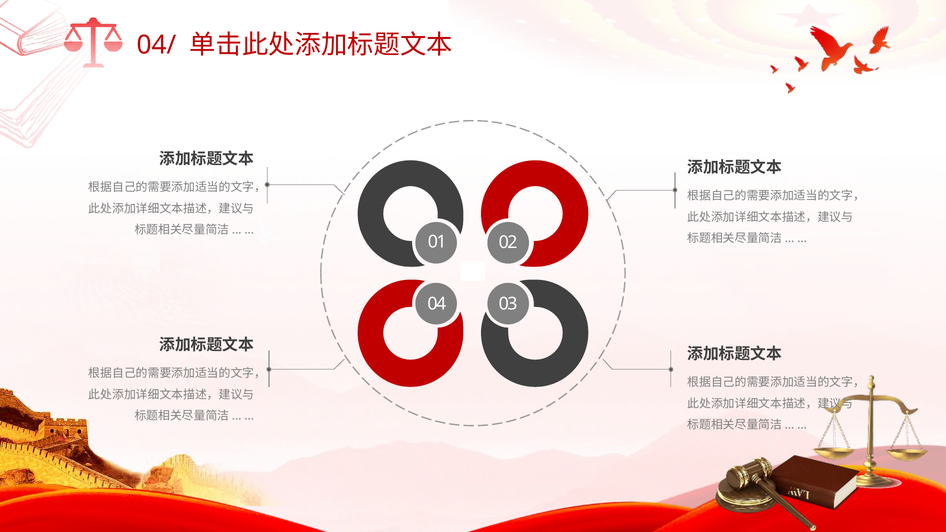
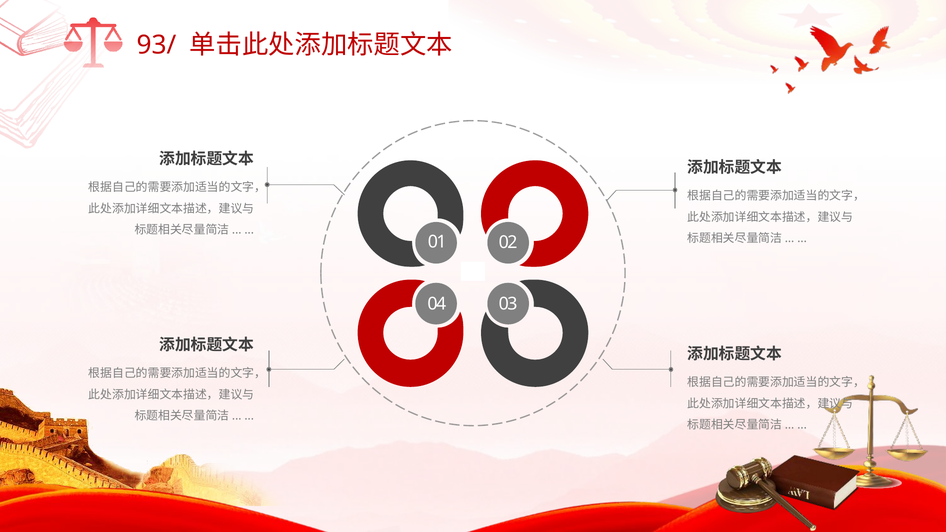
04/: 04/ -> 93/ (156, 45)
